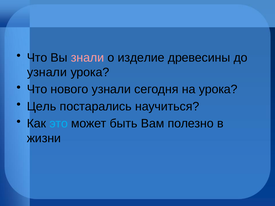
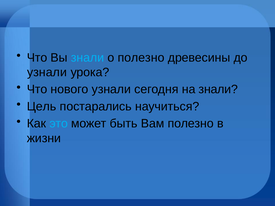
знали colour: pink -> light blue (88, 58)
о изделие: изделие -> полезно (141, 58)
на урока: урока -> знали (218, 89)
